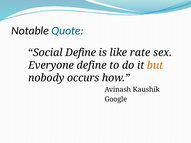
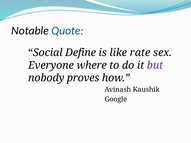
Everyone define: define -> where (92, 65)
but colour: orange -> purple (155, 65)
occurs: occurs -> proves (83, 78)
